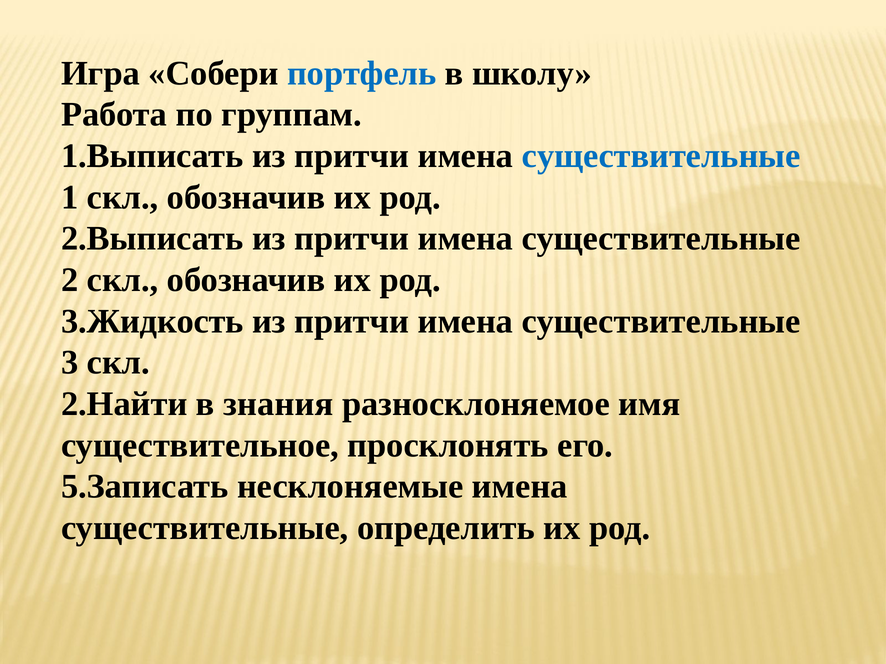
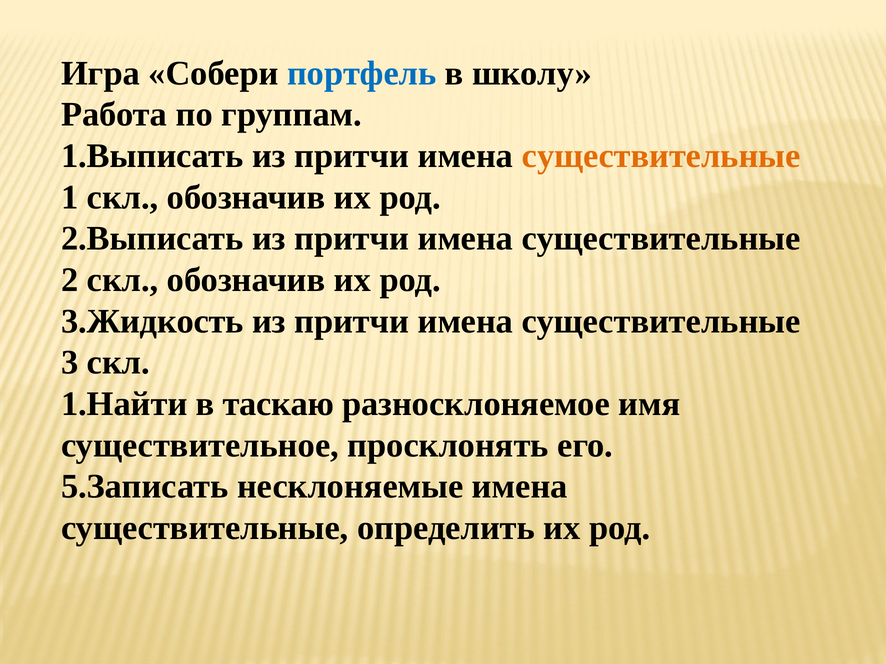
существительные colour: blue -> orange (661, 156)
2.Найти: 2.Найти -> 1.Найти (124, 404)
знания: знания -> таскаю (278, 404)
